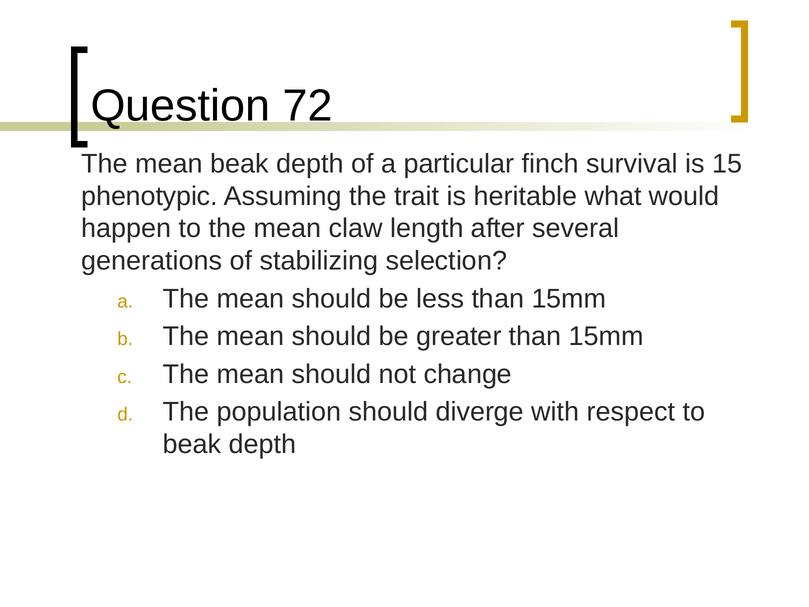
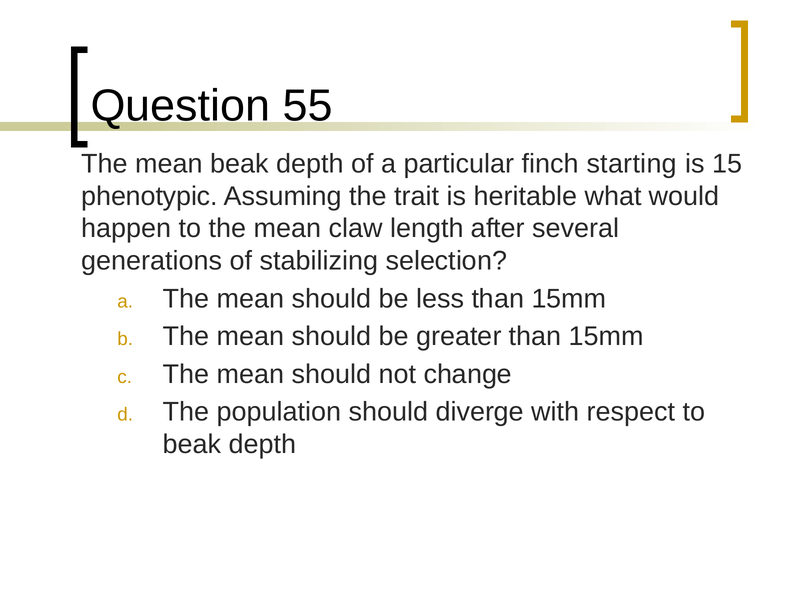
72: 72 -> 55 (308, 106)
survival: survival -> starting (632, 164)
